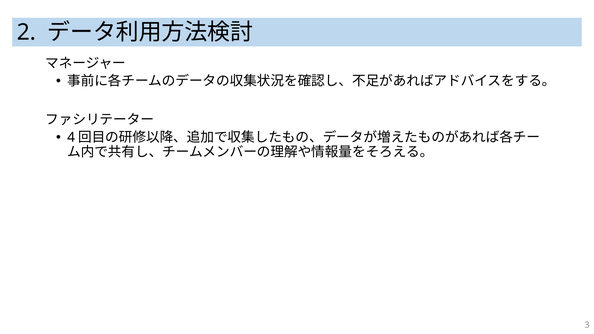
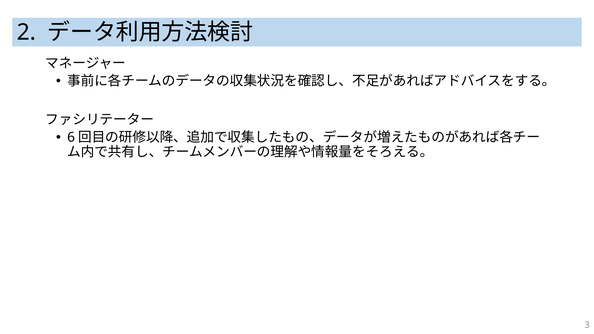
4: 4 -> 6 (71, 138)
